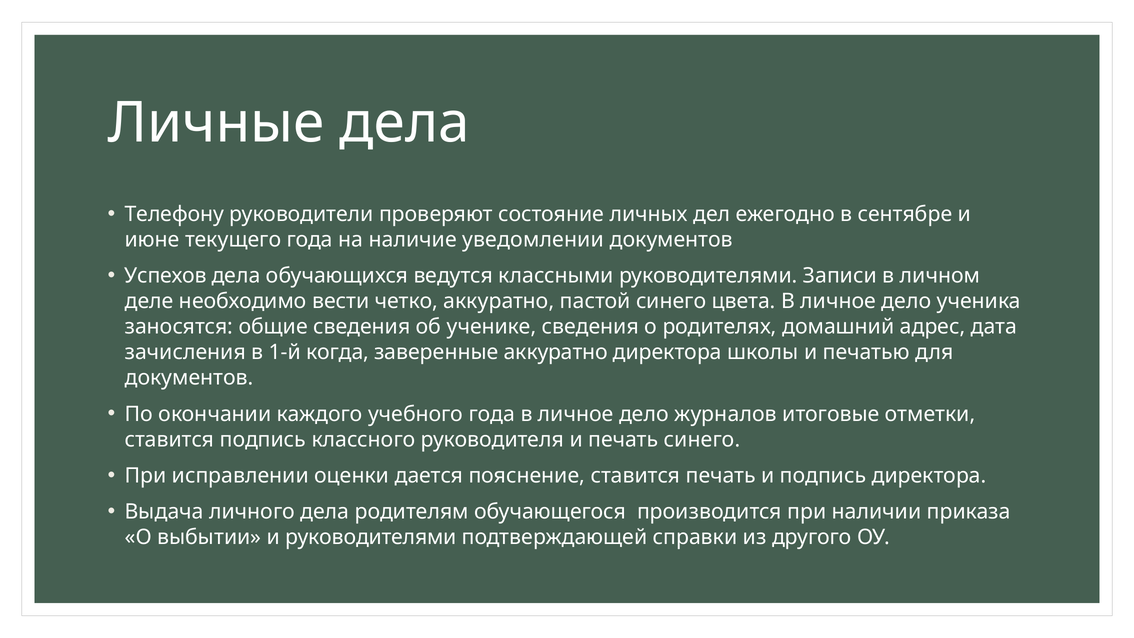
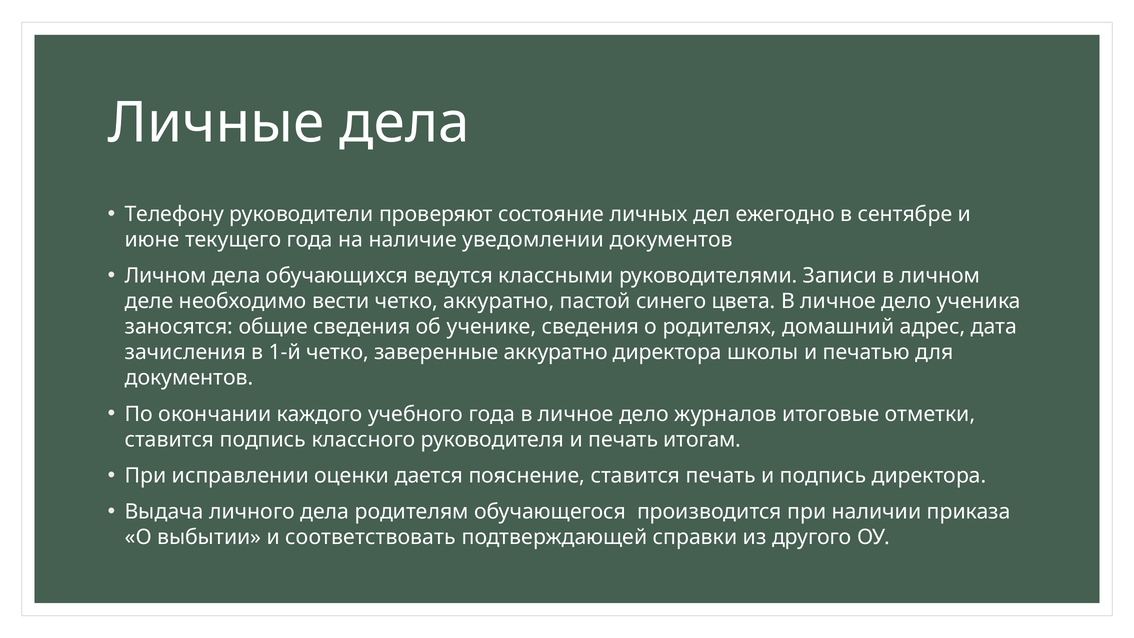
Успехов: Успехов -> Личном (166, 276)
1-й когда: когда -> четко (338, 352)
печать синего: синего -> итогам (702, 440)
и руководителями: руководителями -> соответствовать (371, 537)
